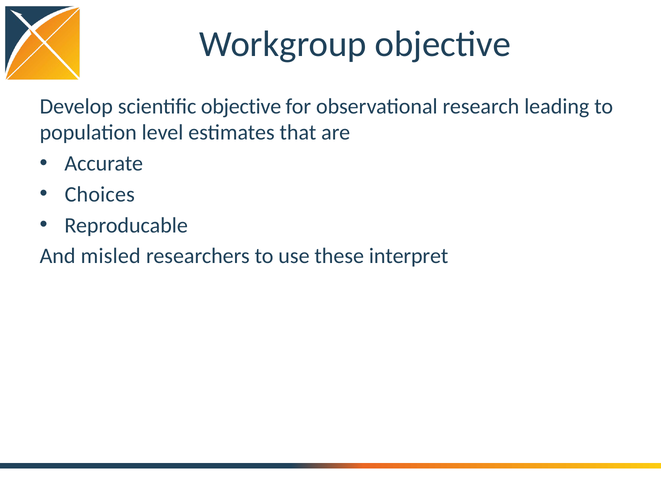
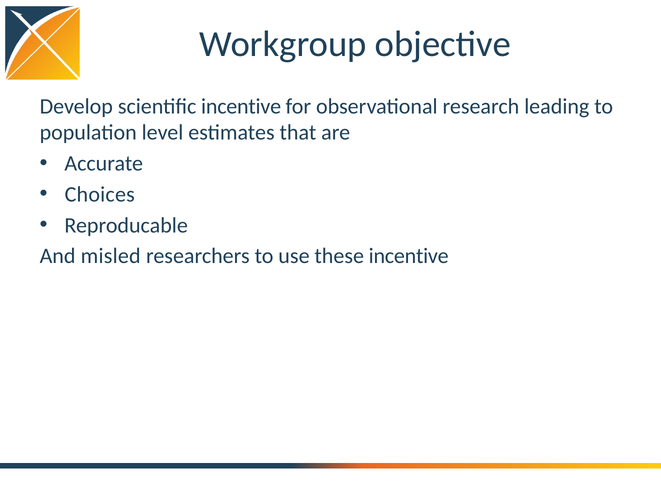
scientific objective: objective -> incentive (241, 106)
these interpret: interpret -> incentive (409, 256)
